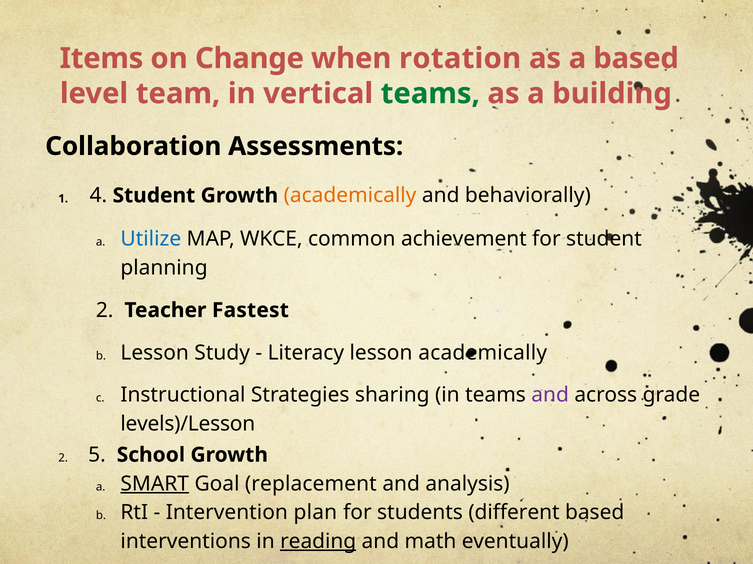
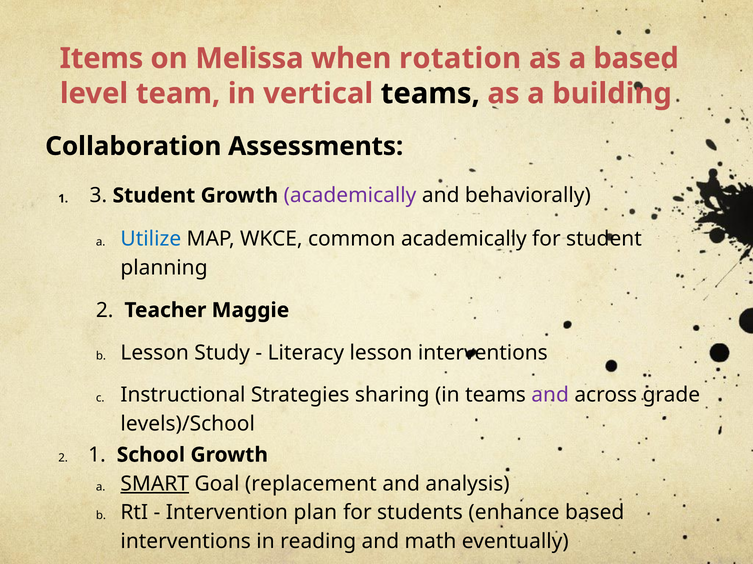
Change: Change -> Melissa (249, 58)
teams colour: green -> black (430, 94)
4: 4 -> 3 (98, 196)
academically colour: orange -> purple (350, 196)
common achievement: achievement -> academically (464, 239)
Fastest: Fastest -> Maggie (250, 311)
lesson academically: academically -> interventions (483, 353)
levels)/Lesson: levels)/Lesson -> levels)/School (188, 424)
2 5: 5 -> 1 (97, 455)
different: different -> enhance (514, 513)
reading underline: present -> none (318, 542)
